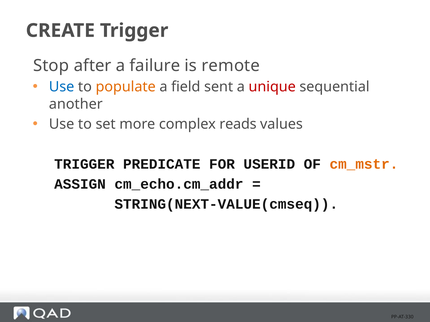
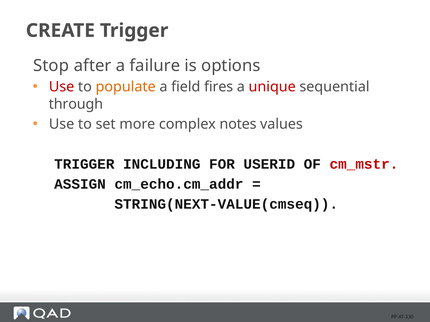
remote: remote -> options (231, 66)
Use colour: blue -> red (62, 87)
sent: sent -> fires (219, 87)
another: another -> through (76, 104)
reads: reads -> notes (238, 124)
PREDICATE: PREDICATE -> INCLUDING (162, 164)
cm_mstr colour: orange -> red (364, 164)
